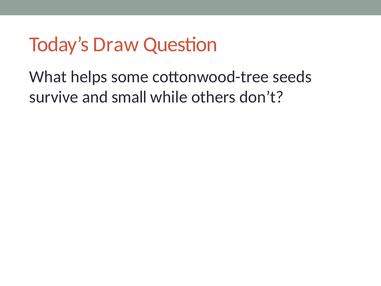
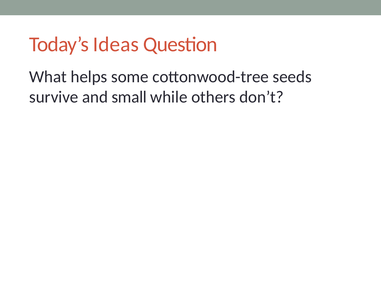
Draw: Draw -> Ideas (116, 44)
